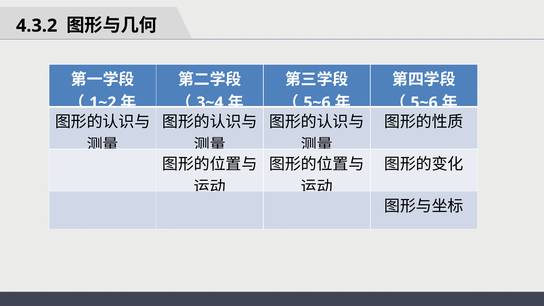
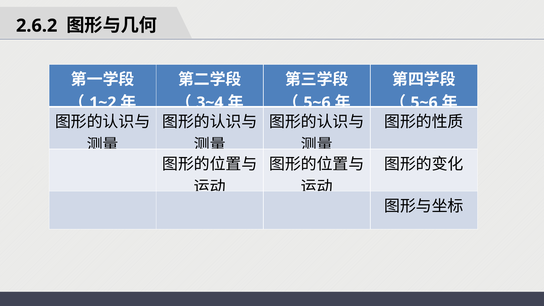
4.3.2: 4.3.2 -> 2.6.2 (37, 26)
